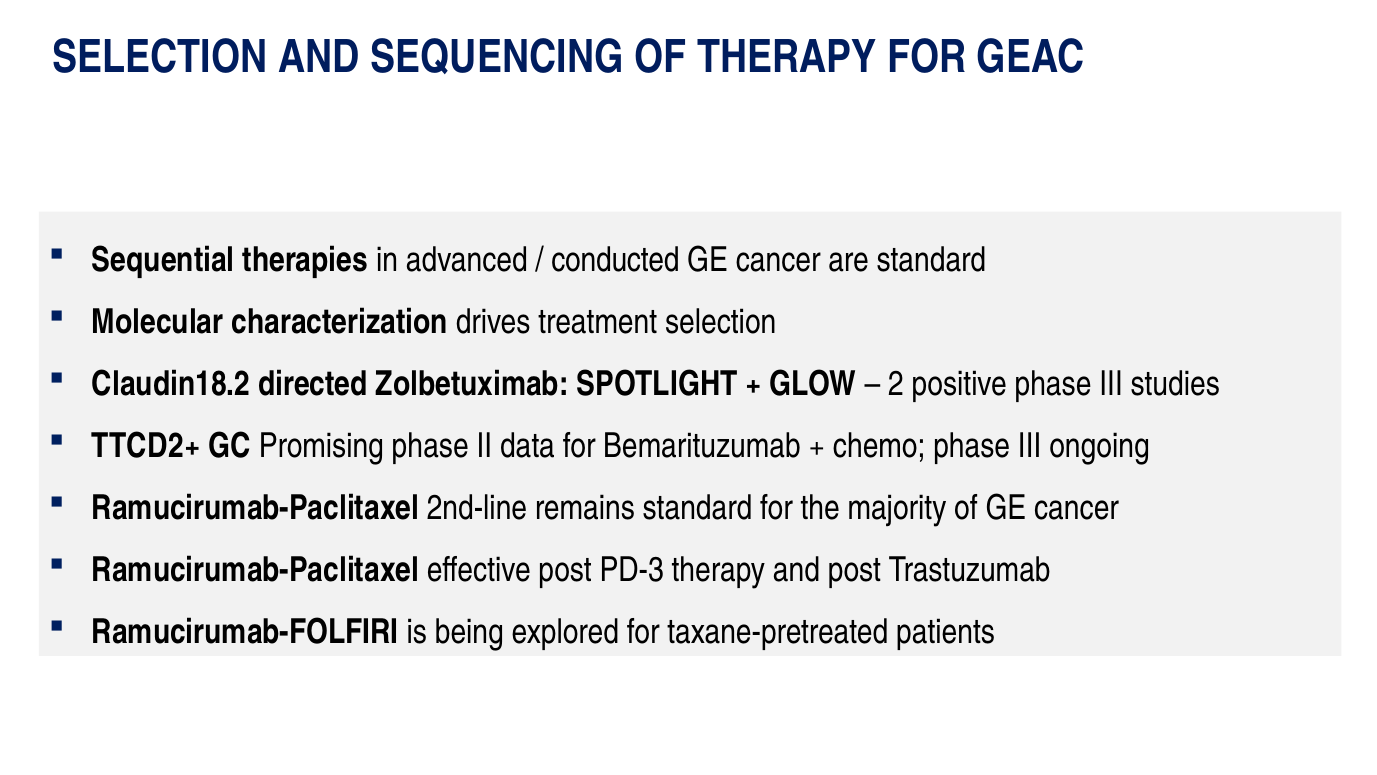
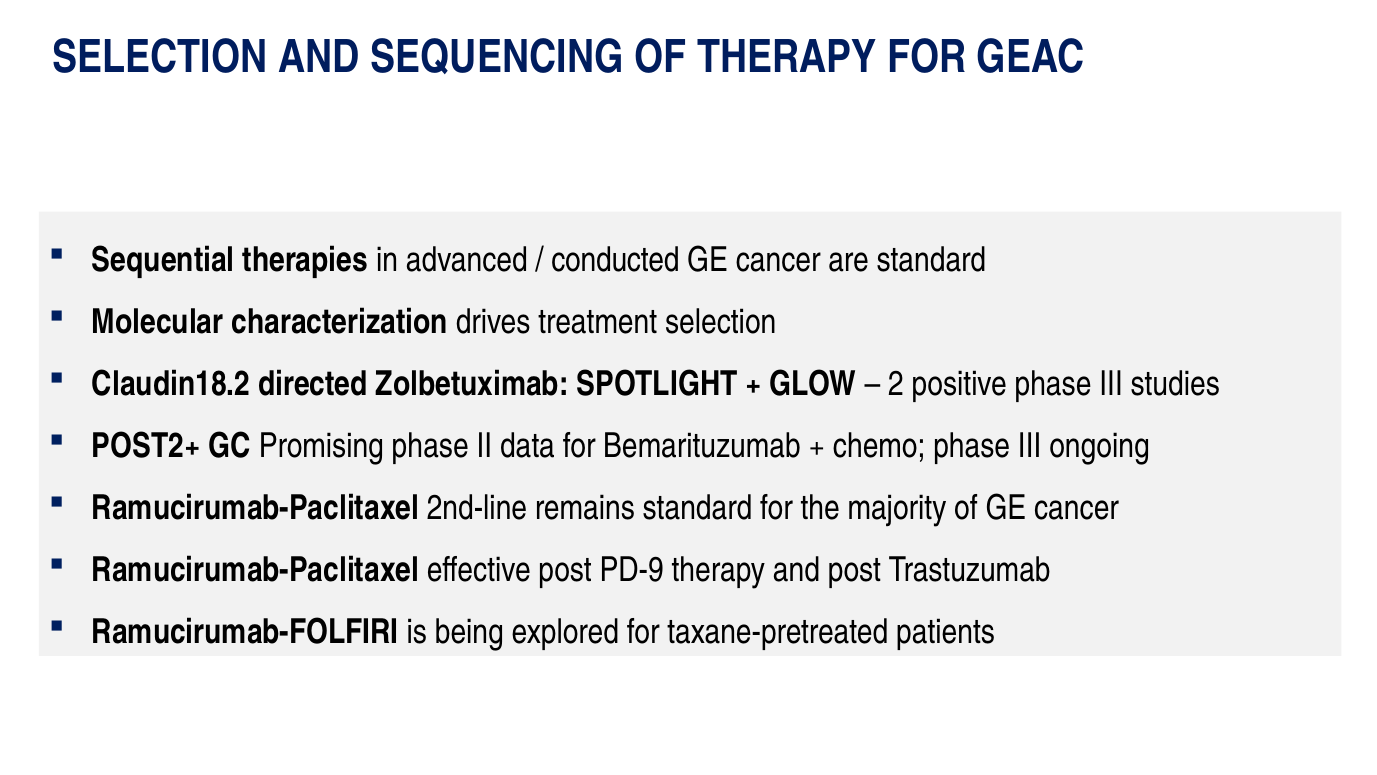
TTCD2+: TTCD2+ -> POST2+ (146, 446)
PD-3: PD-3 -> PD-9 (632, 570)
